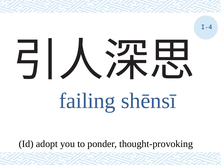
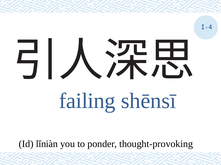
adopt: adopt -> lǐniàn (47, 144)
